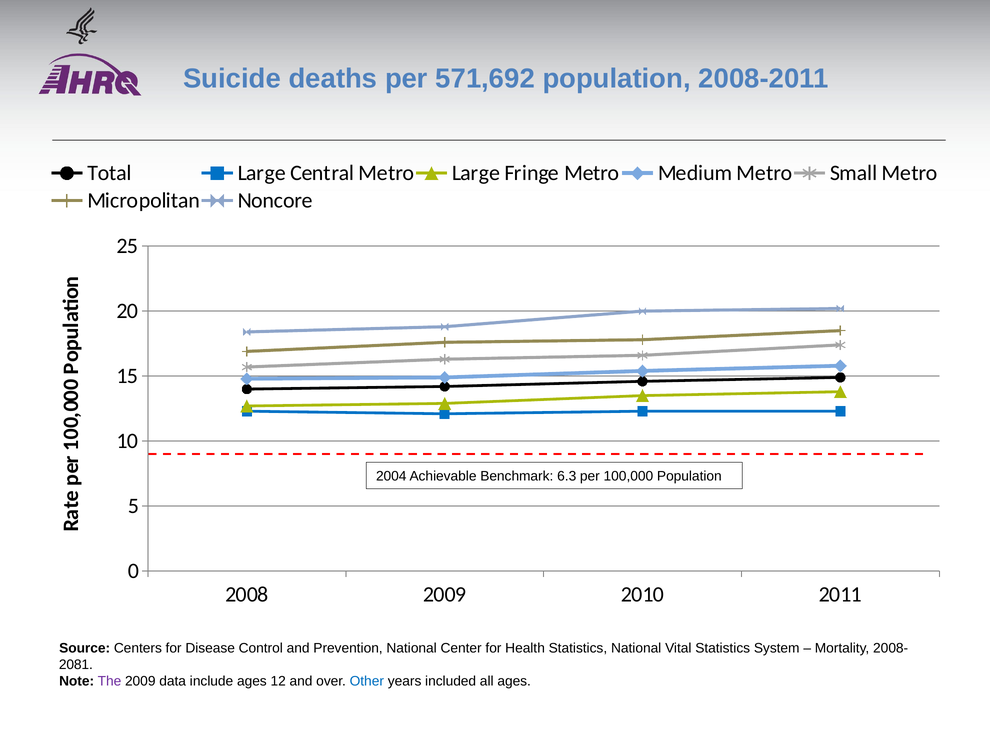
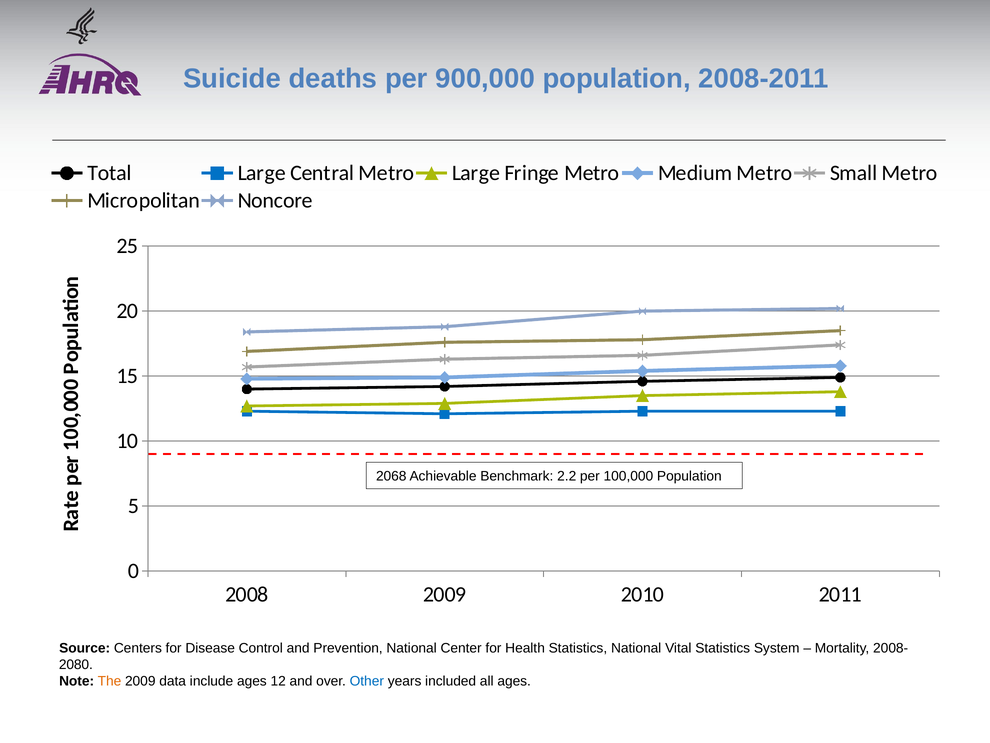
571,692: 571,692 -> 900,000 (485, 79)
2004: 2004 -> 2068 (391, 476)
6.3: 6.3 -> 2.2 (567, 476)
2081: 2081 -> 2080 (76, 664)
The colour: purple -> orange (109, 681)
